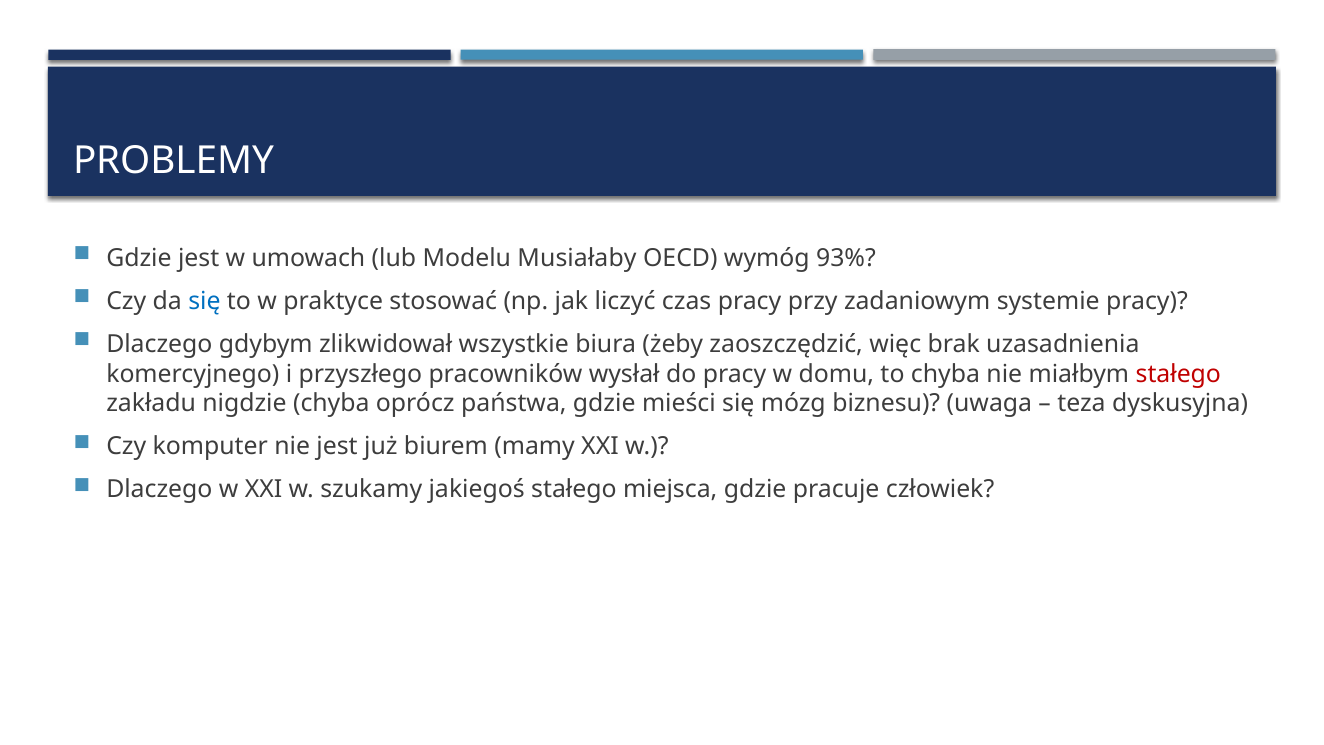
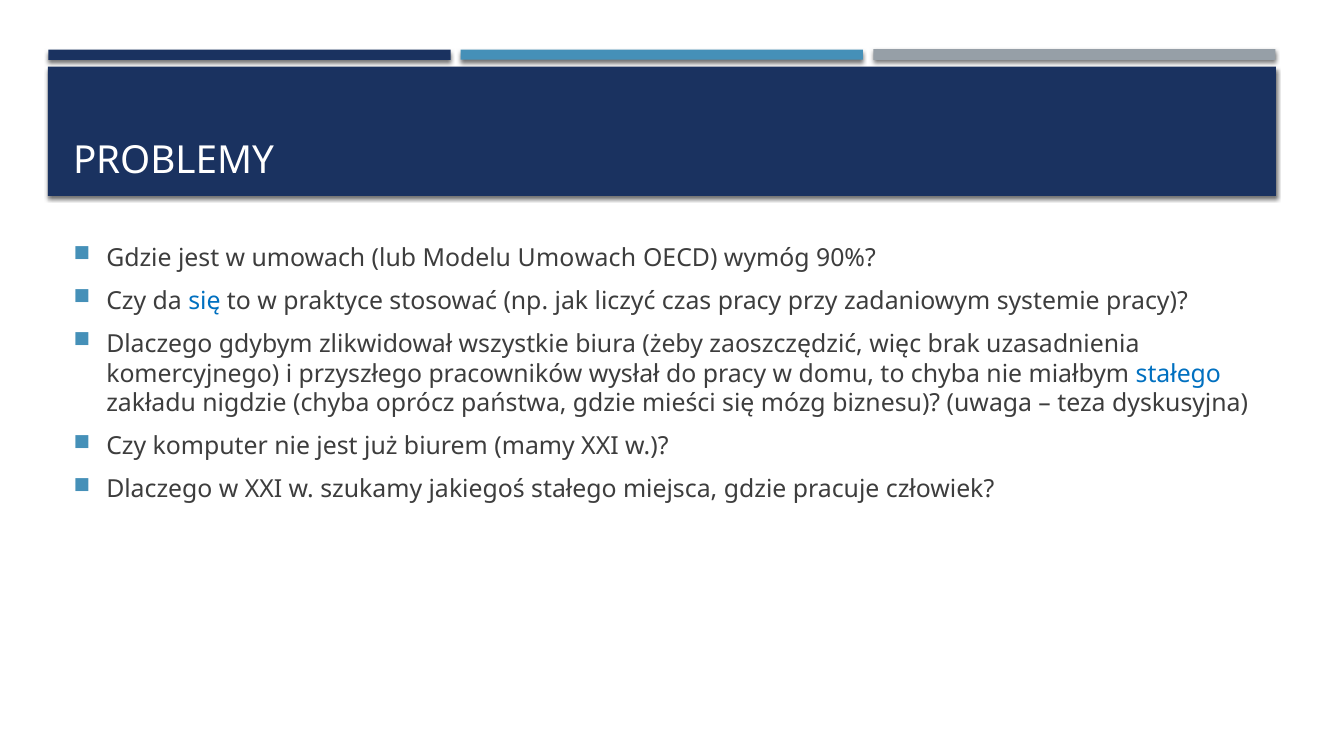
Modelu Musiałaby: Musiałaby -> Umowach (577, 258)
93%: 93% -> 90% (846, 258)
stałego colour: red -> blue (1178, 374)
